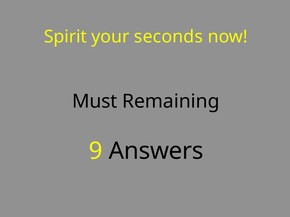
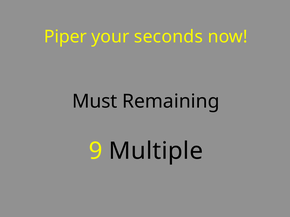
Spirit: Spirit -> Piper (65, 37)
Answers: Answers -> Multiple (156, 151)
